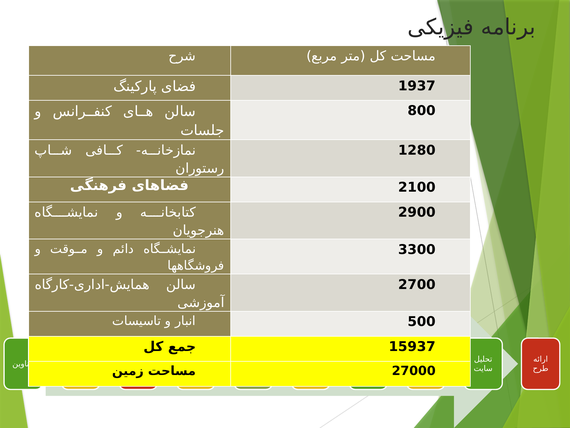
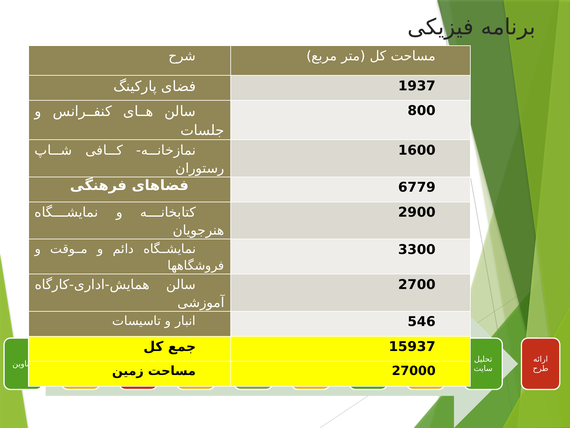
1280: 1280 -> 1600 (417, 150)
2100: 2100 -> 6779 (417, 187)
500: 500 -> 546 (422, 321)
